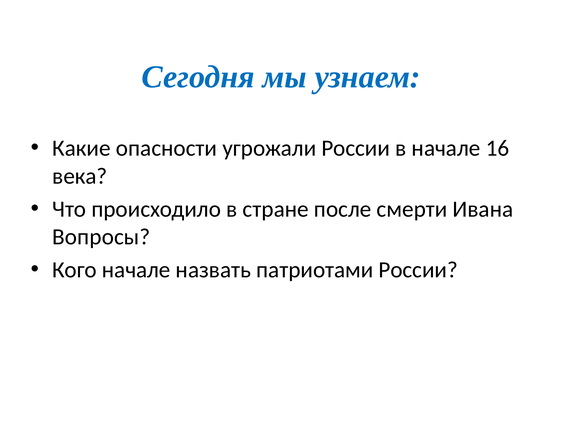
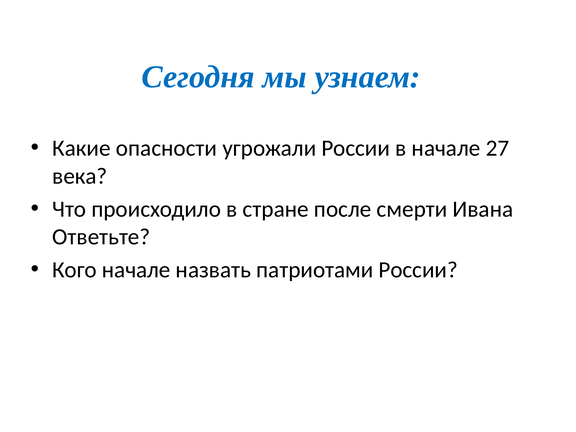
16: 16 -> 27 (498, 148)
Вопросы: Вопросы -> Ответьте (101, 237)
